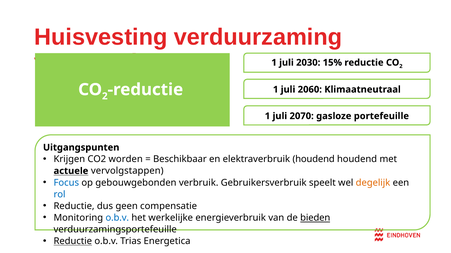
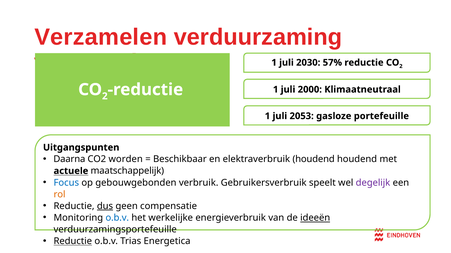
Huisvesting: Huisvesting -> Verzamelen (101, 37)
15%: 15% -> 57% (332, 63)
2060: 2060 -> 2000 (310, 90)
2070: 2070 -> 2053 (302, 116)
Krijgen: Krijgen -> Daarna (69, 160)
vervolgstappen: vervolgstappen -> maatschappelijk (127, 171)
degelijk colour: orange -> purple (373, 183)
rol colour: blue -> orange (60, 195)
dus underline: none -> present (105, 207)
bieden: bieden -> ideeën (315, 218)
